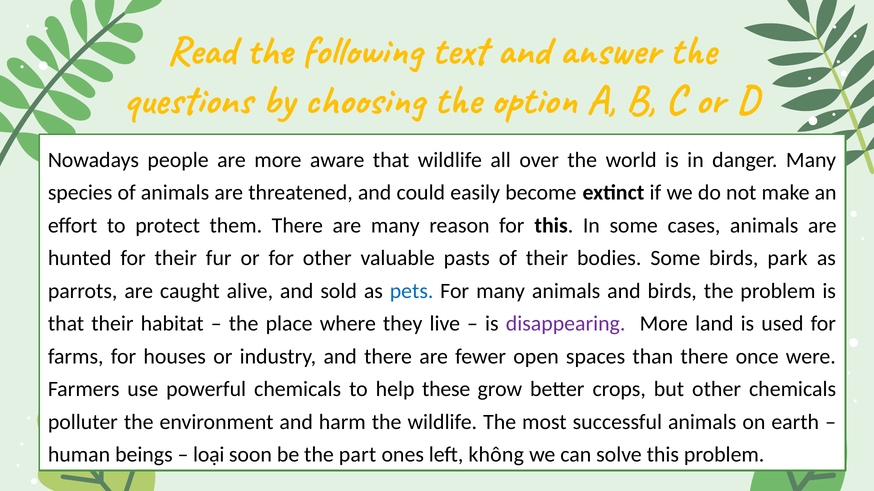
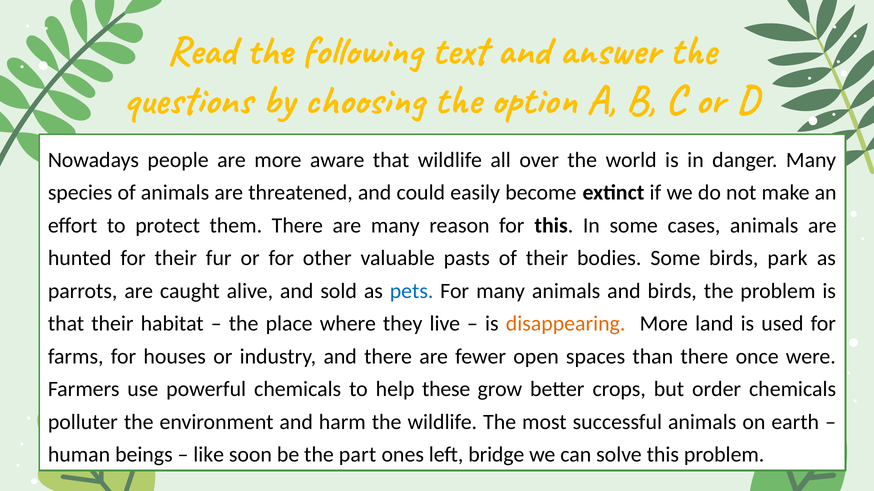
disappearing colour: purple -> orange (566, 324)
but other: other -> order (717, 390)
loại: loại -> like (209, 455)
không: không -> bridge (496, 455)
